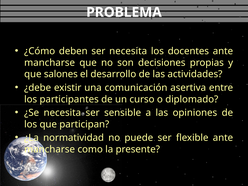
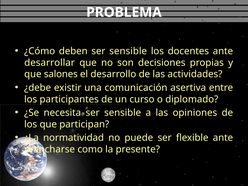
deben ser necesita: necesita -> sensible (128, 51)
mancharse: mancharse -> desarrollar (50, 63)
